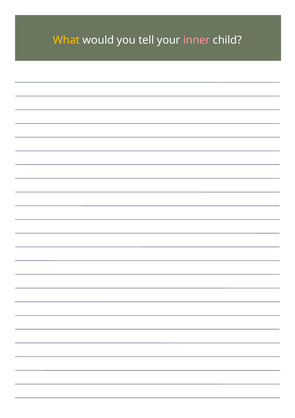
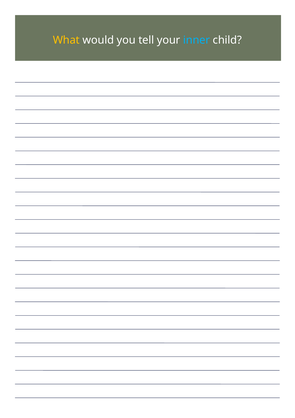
inner colour: pink -> light blue (197, 40)
